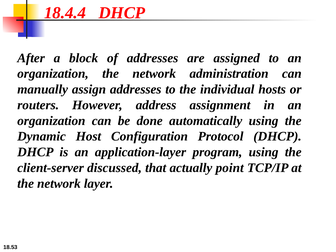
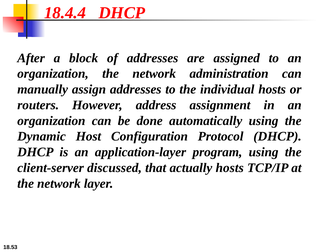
actually point: point -> hosts (230, 168)
